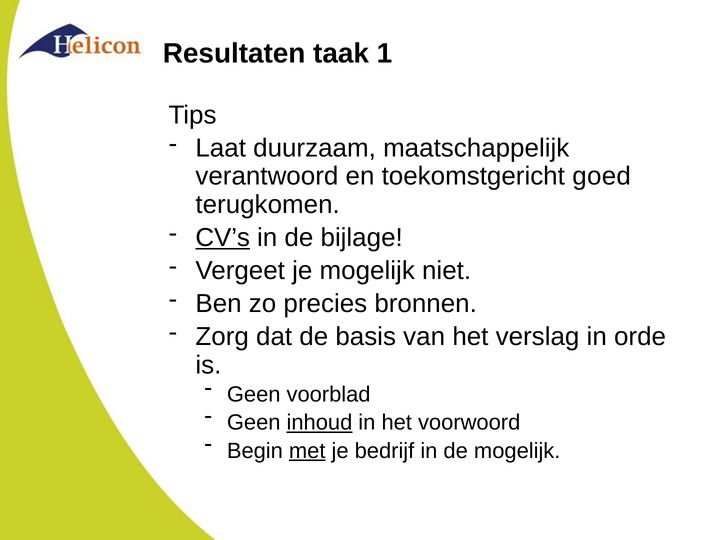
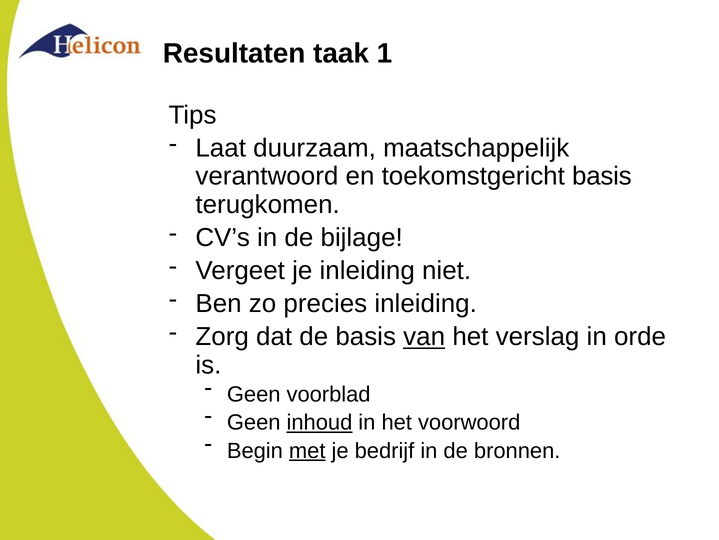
toekomstgericht goed: goed -> basis (602, 176)
CV’s underline: present -> none (223, 237)
je mogelijk: mogelijk -> inleiding (367, 270)
precies bronnen: bronnen -> inleiding (426, 303)
van underline: none -> present (424, 336)
de mogelijk: mogelijk -> bronnen (517, 450)
